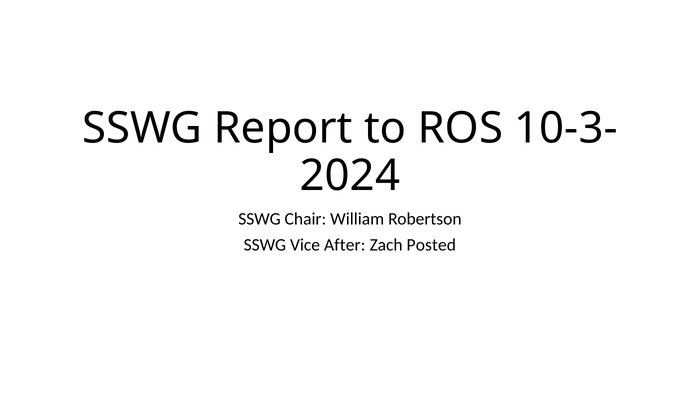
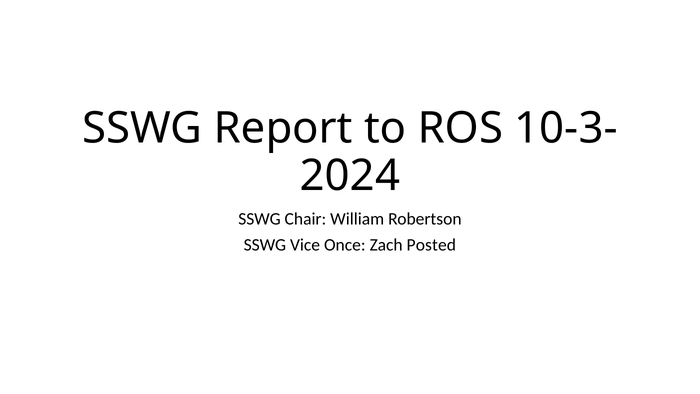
After: After -> Once (345, 245)
